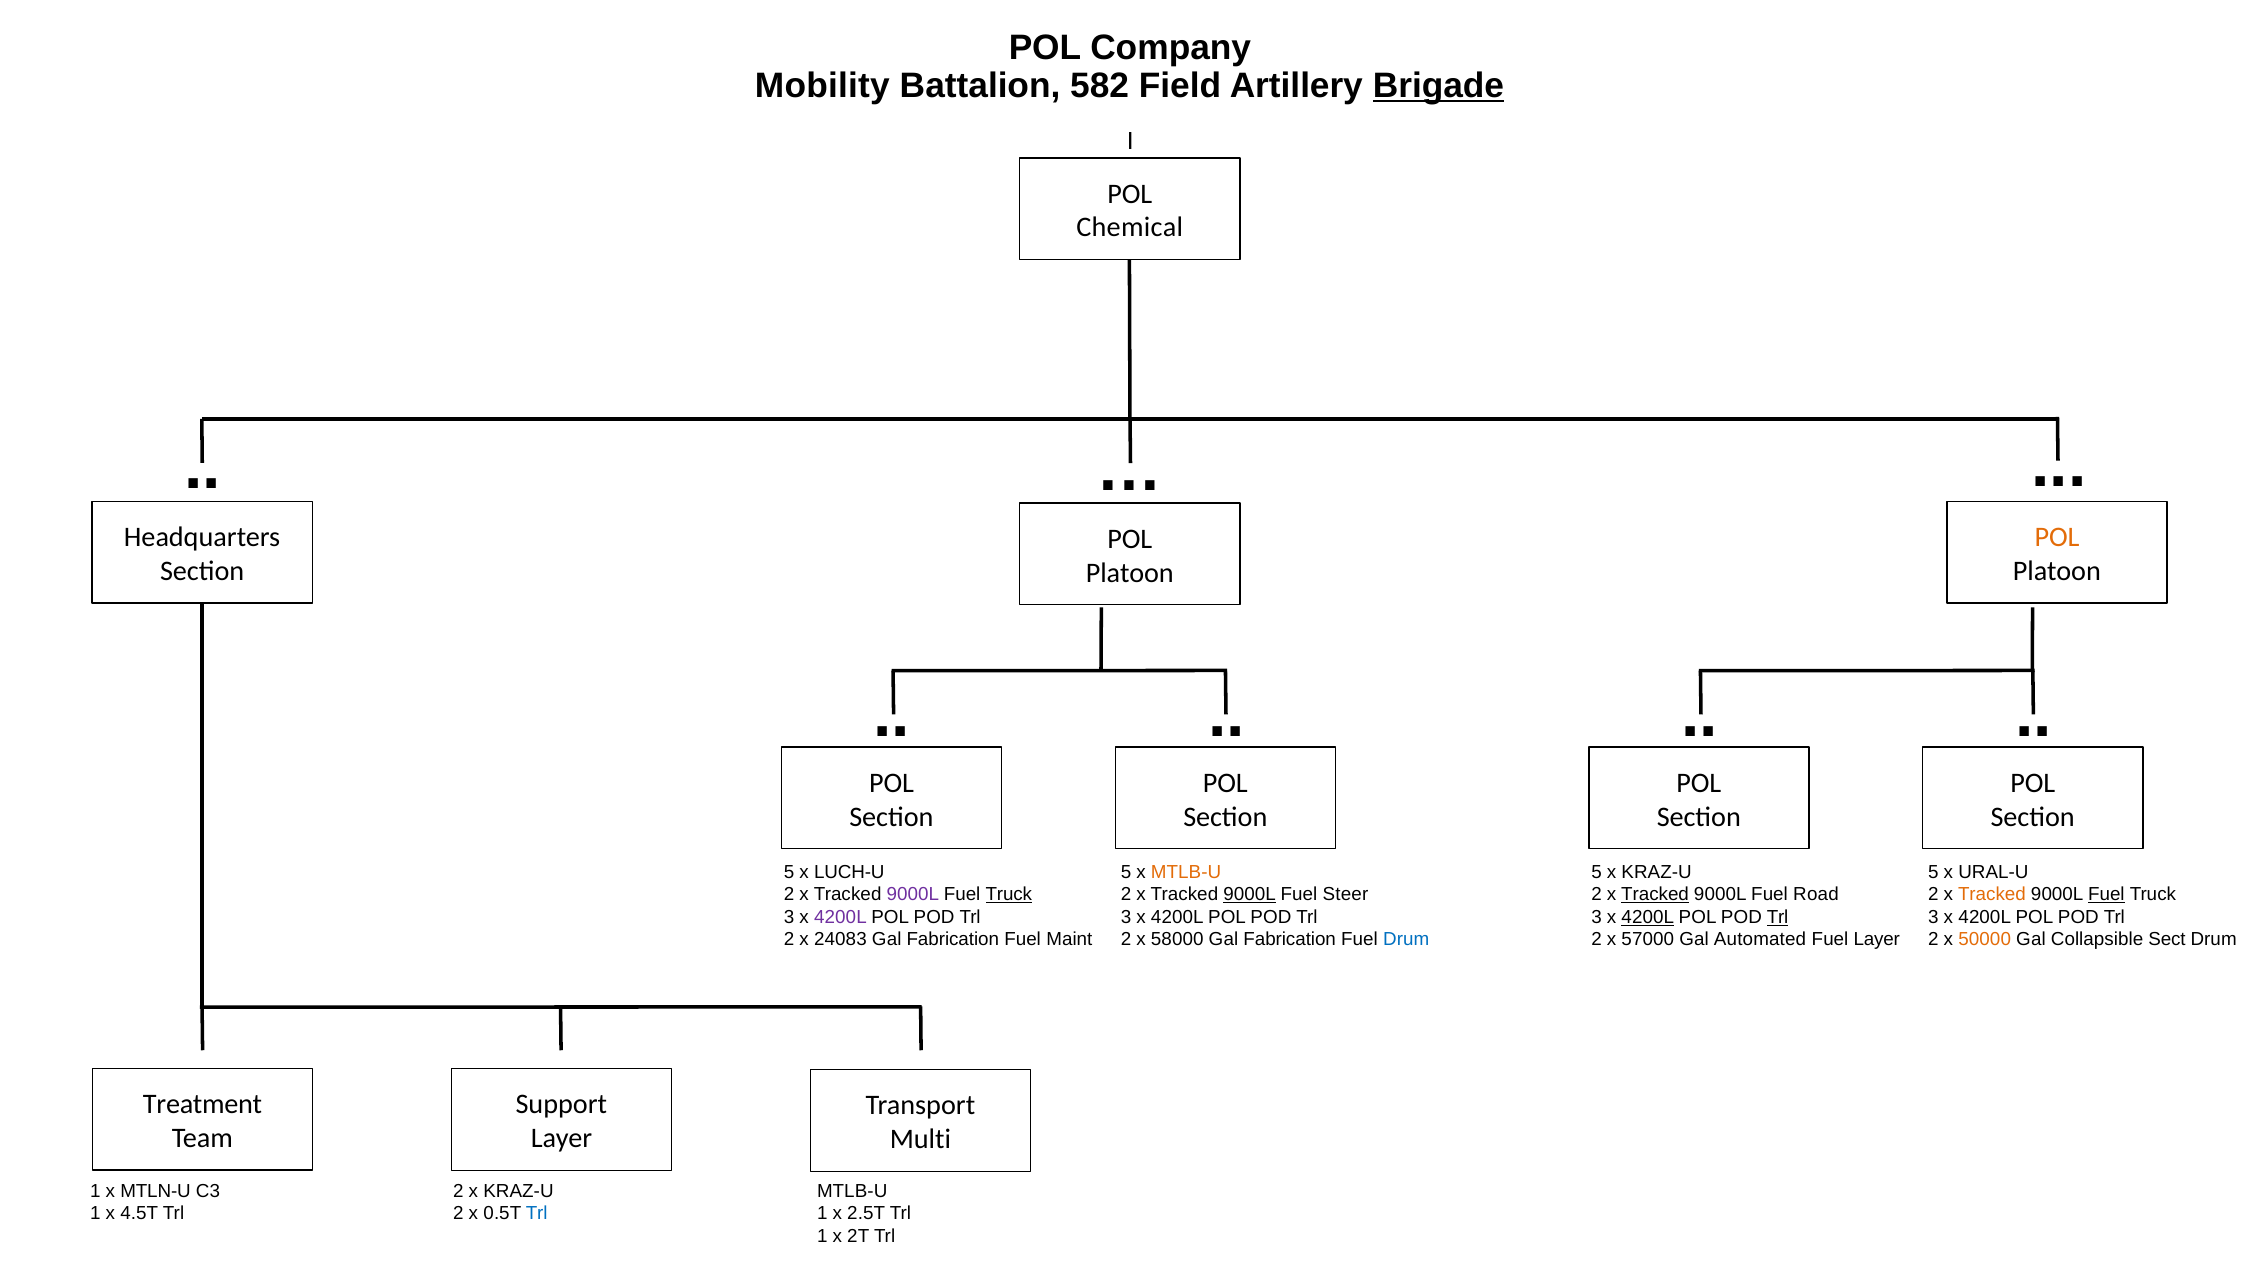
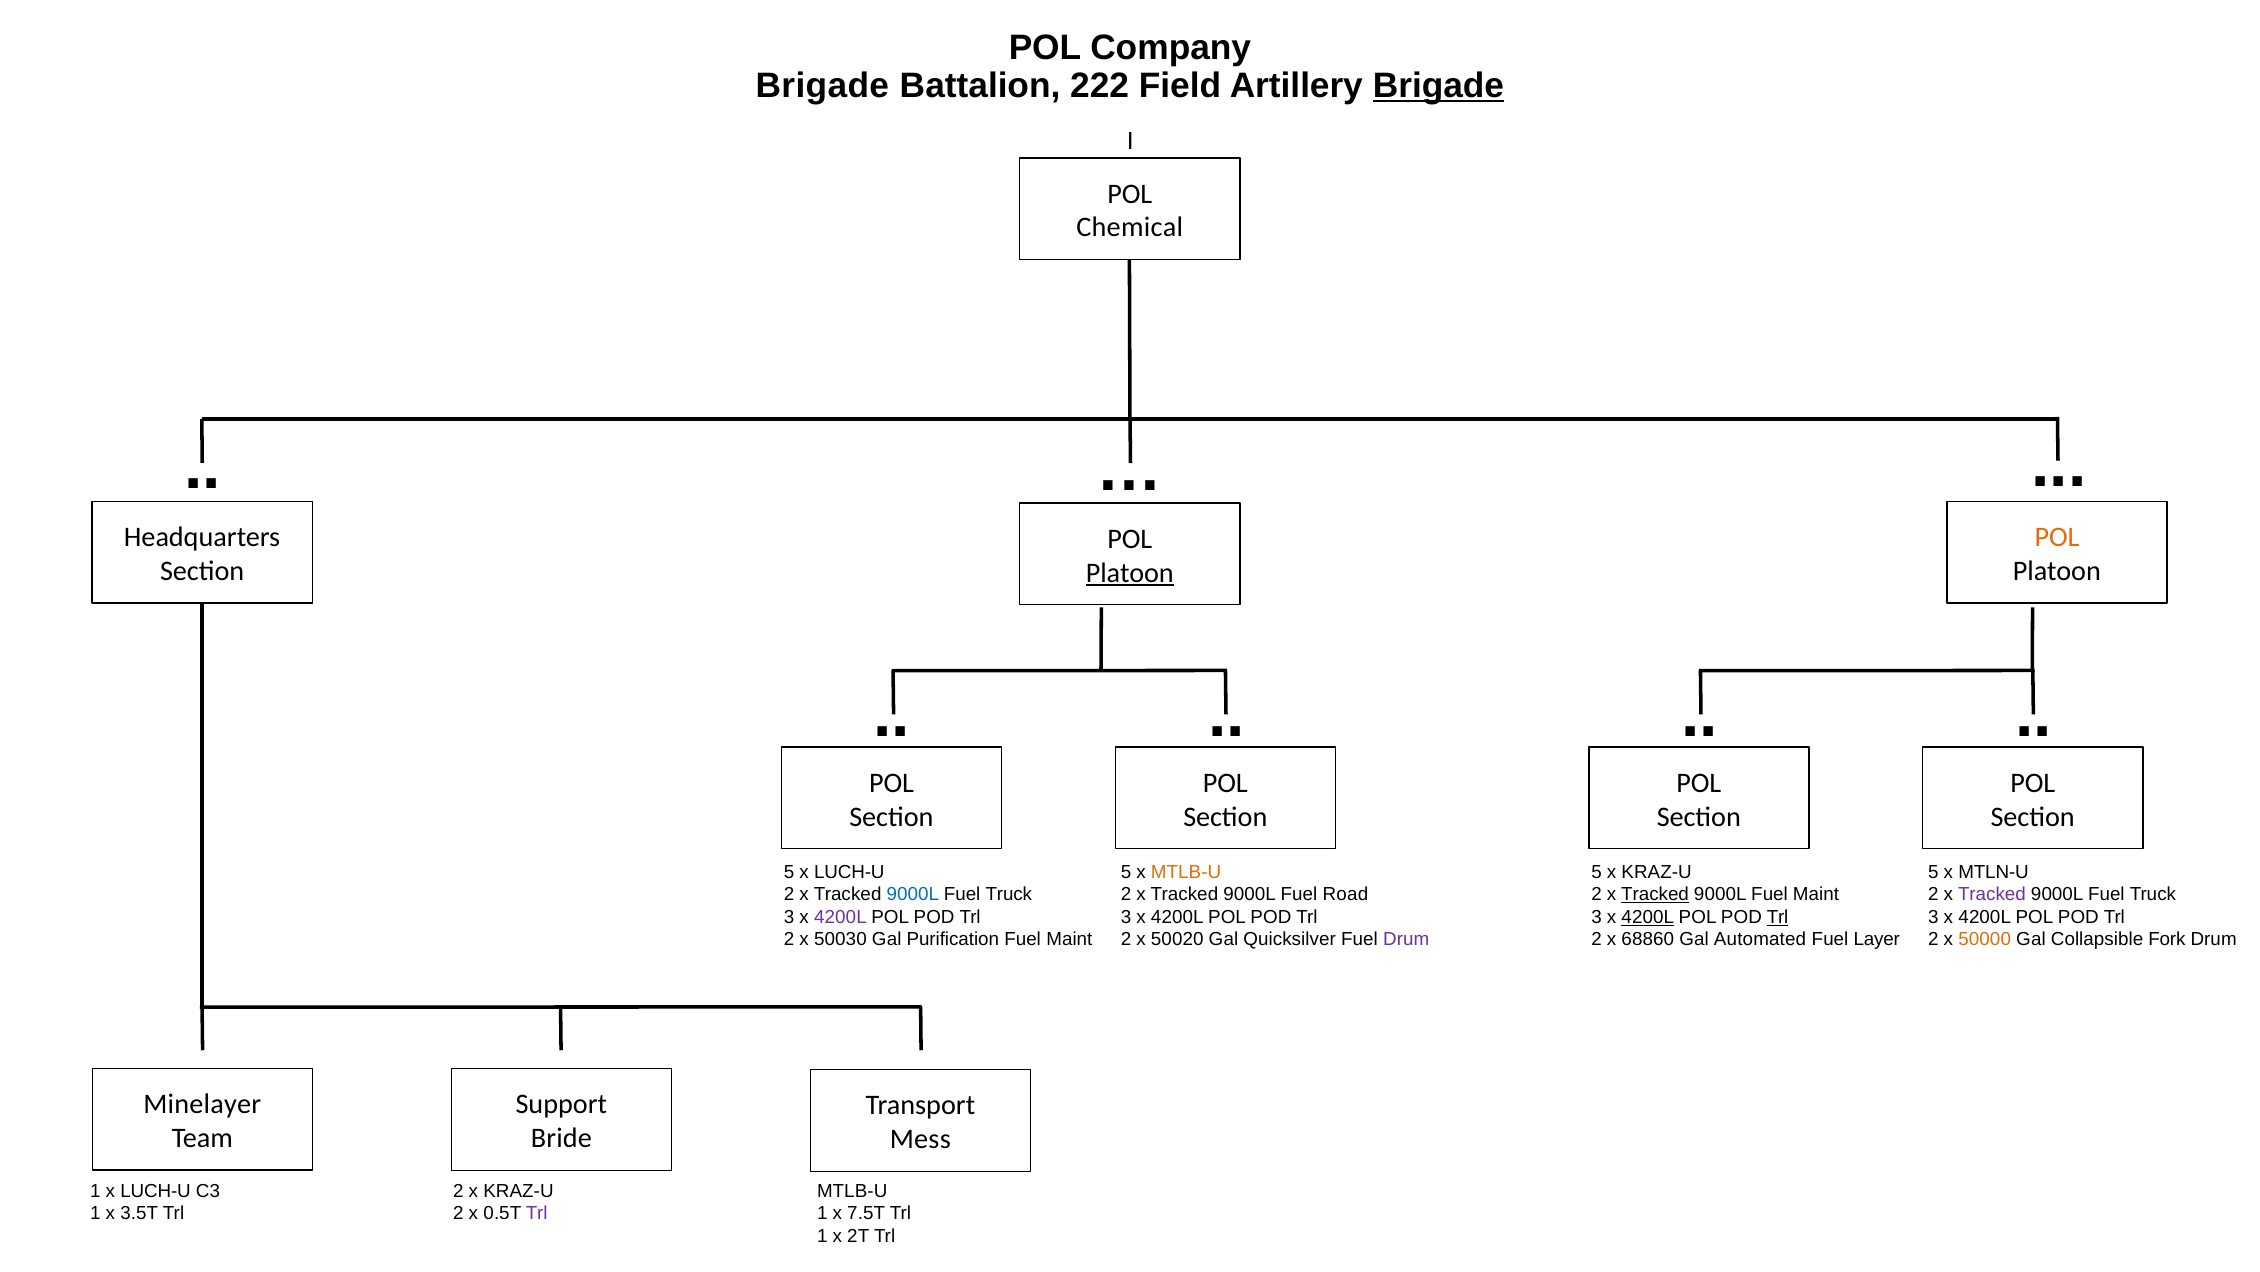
Mobility: Mobility -> Brigade (822, 86)
582: 582 -> 222 (1100, 86)
Platoon underline: none -> present (1130, 573)
URAL-U: URAL-U -> MTLN-U (1994, 871)
9000L colour: purple -> blue (913, 894)
Truck underline: present -> none (1009, 894)
9000L underline: present -> none (1250, 894)
Steer: Steer -> Road (1345, 894)
9000L Fuel Road: Road -> Maint (1816, 894)
Tracked colour: orange -> purple (1992, 894)
Fuel underline: present -> none (2106, 894)
24083: 24083 -> 50030 (840, 939)
Fabrication: Fabrication -> Purification (953, 939)
58000: 58000 -> 50020 (1177, 939)
Fabrication: Fabrication -> Quicksilver (1290, 939)
Drum colour: blue -> purple (1406, 939)
57000: 57000 -> 68860 (1648, 939)
Sect: Sect -> Fork (2167, 939)
Treatment: Treatment -> Minelayer (202, 1104)
Layer: Layer -> Bride (561, 1138)
Multi: Multi -> Mess (920, 1139)
1 x MTLN-U: MTLN-U -> LUCH-U (156, 1190)
4.5T: 4.5T -> 3.5T (139, 1213)
Trl colour: blue -> purple (537, 1213)
2.5T: 2.5T -> 7.5T (866, 1213)
